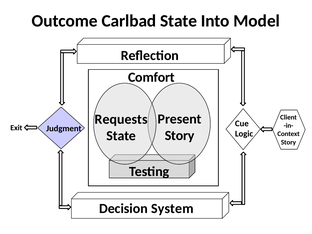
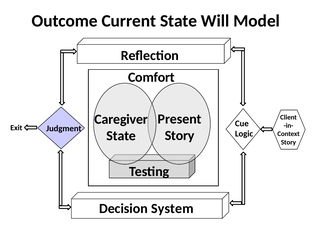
Carlbad: Carlbad -> Current (129, 21)
Into: Into -> Will (215, 21)
Requests: Requests -> Caregiver (121, 119)
